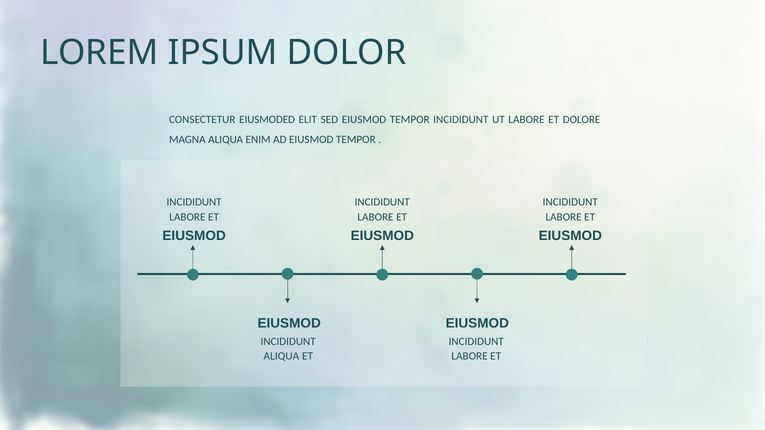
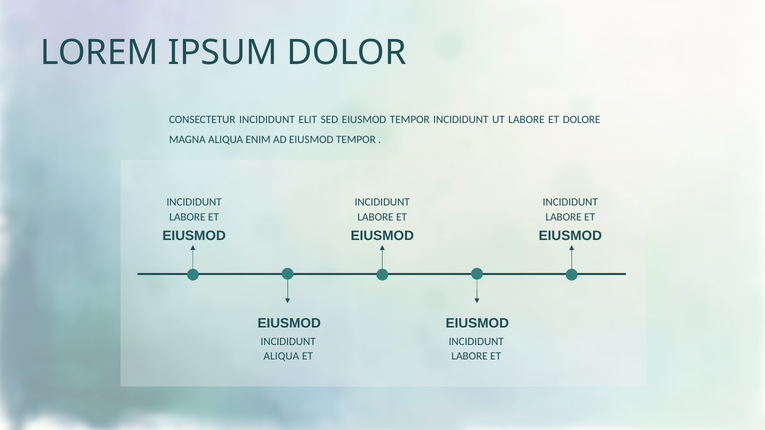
CONSECTETUR EIUSMODED: EIUSMODED -> INCIDIDUNT (267, 120)
